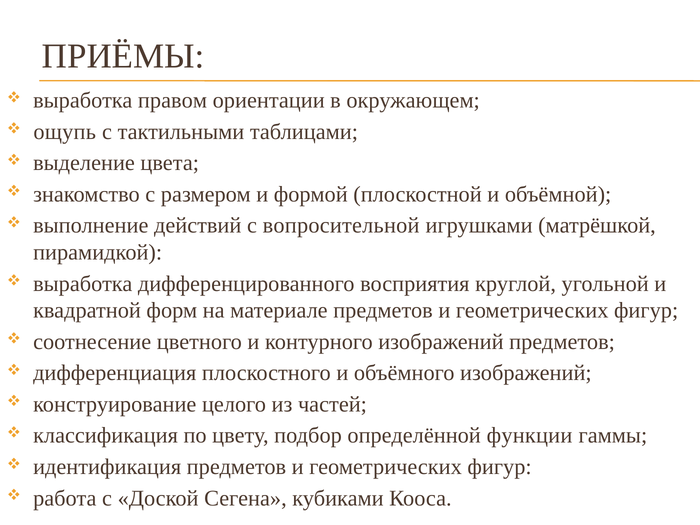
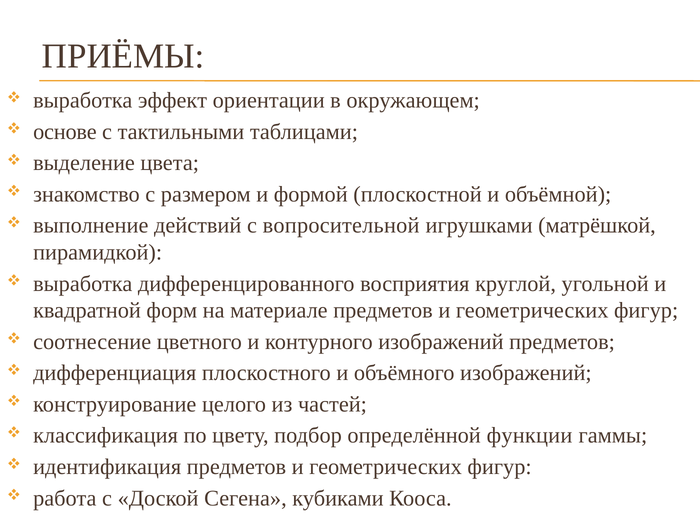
правом: правом -> эффект (172, 100)
ощупь: ощупь -> основе (65, 132)
